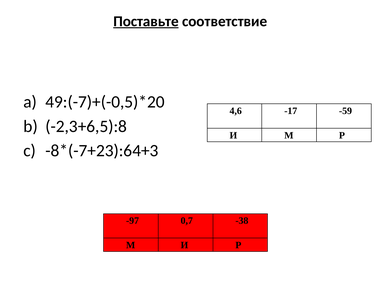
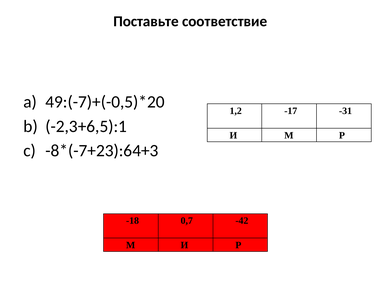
Поставьте underline: present -> none (146, 21)
4,6: 4,6 -> 1,2 (236, 111)
-59: -59 -> -31 (345, 111)
-2,3+6,5):8: -2,3+6,5):8 -> -2,3+6,5):1 (86, 126)
-97: -97 -> -18 (132, 220)
-38: -38 -> -42 (242, 220)
